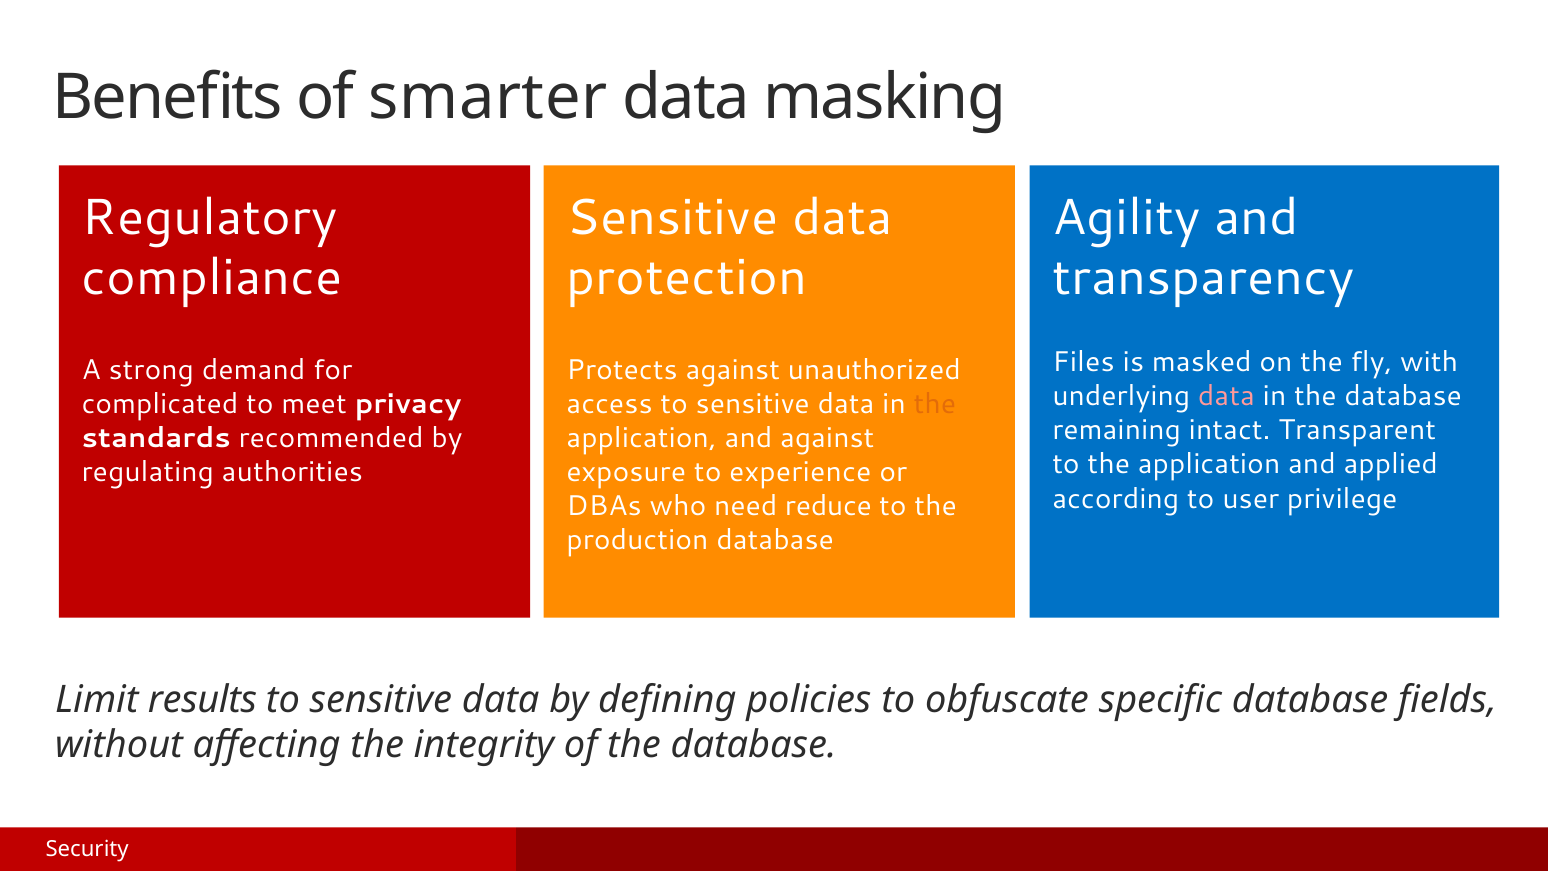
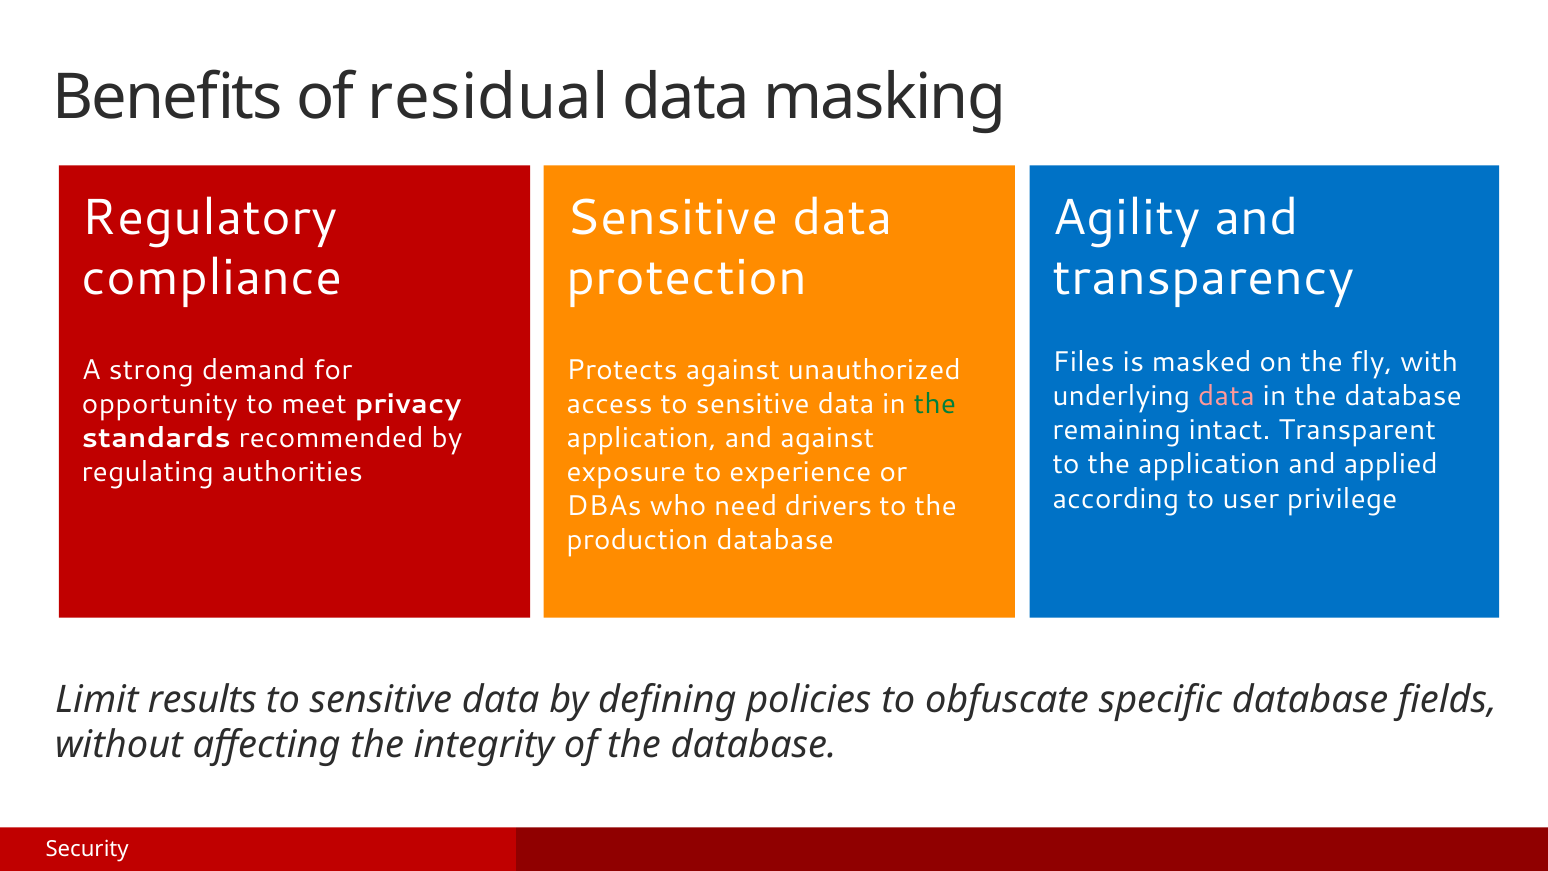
smarter: smarter -> residual (488, 98)
complicated: complicated -> opportunity (160, 404)
the colour: orange -> green (935, 404)
reduce: reduce -> drivers (828, 506)
